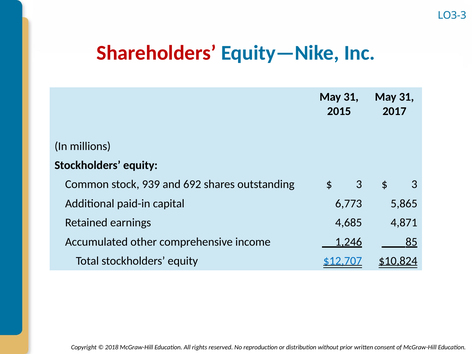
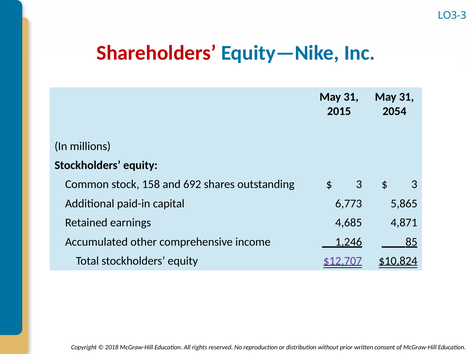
2017: 2017 -> 2054 (394, 111)
939: 939 -> 158 (151, 184)
$12,707 colour: blue -> purple (343, 261)
